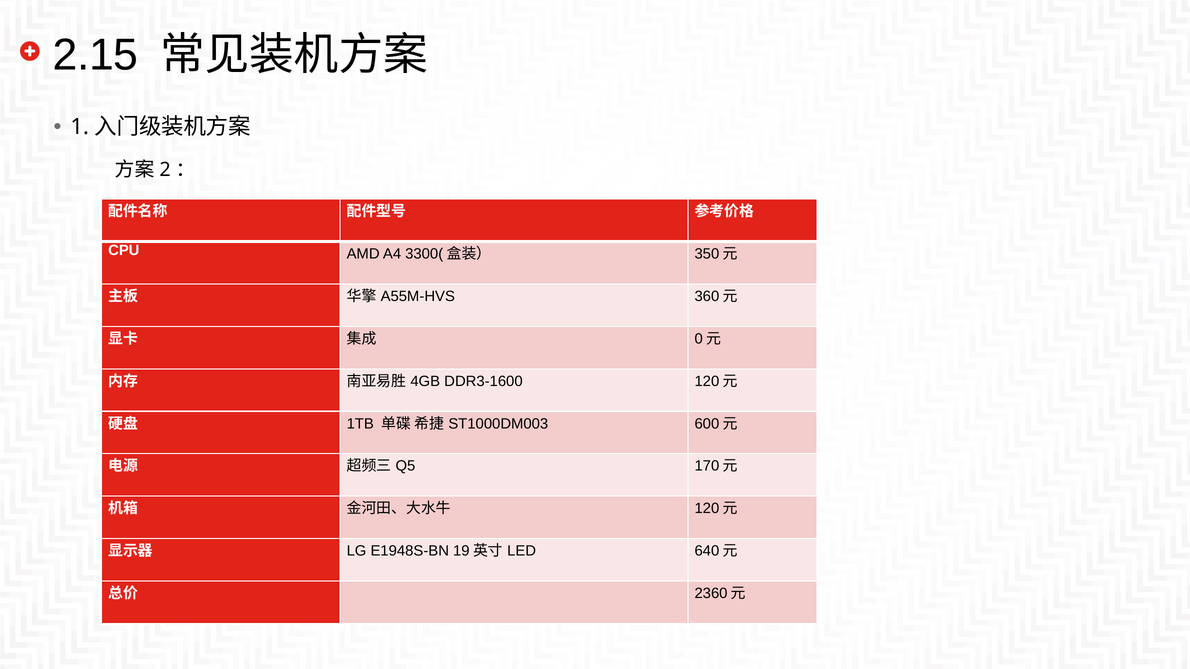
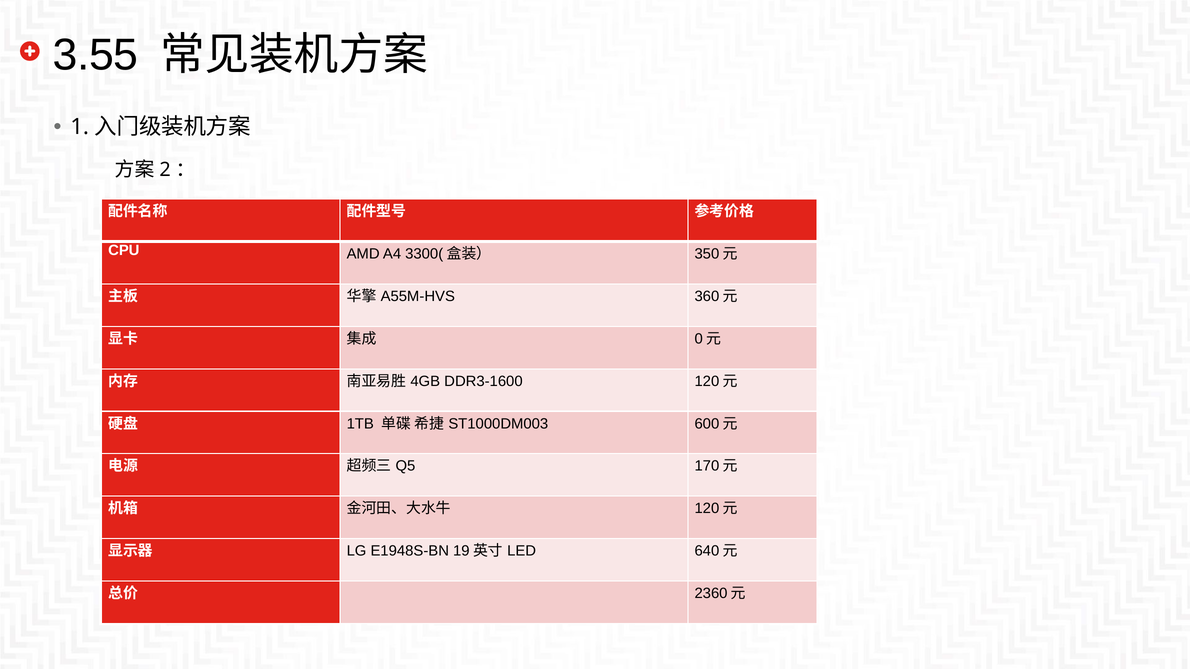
2.15: 2.15 -> 3.55 (95, 55)
